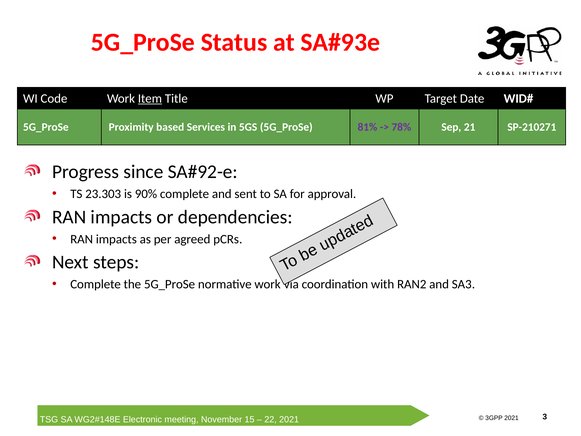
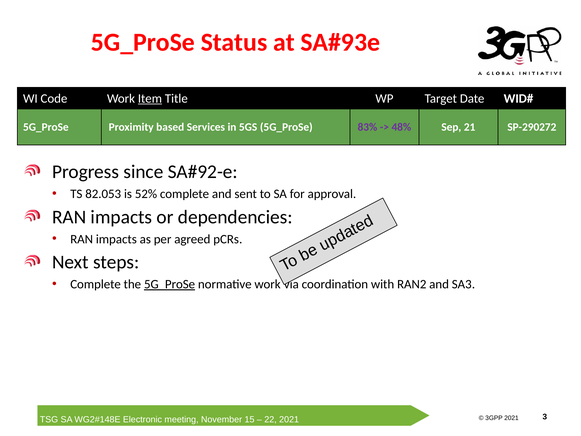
81%: 81% -> 83% (367, 127)
78%: 78% -> 48% (401, 127)
SP-210271: SP-210271 -> SP-290272 (532, 127)
23.303: 23.303 -> 82.053 (103, 194)
90%: 90% -> 52% (146, 194)
5G_ProSe underline: none -> present (170, 284)
